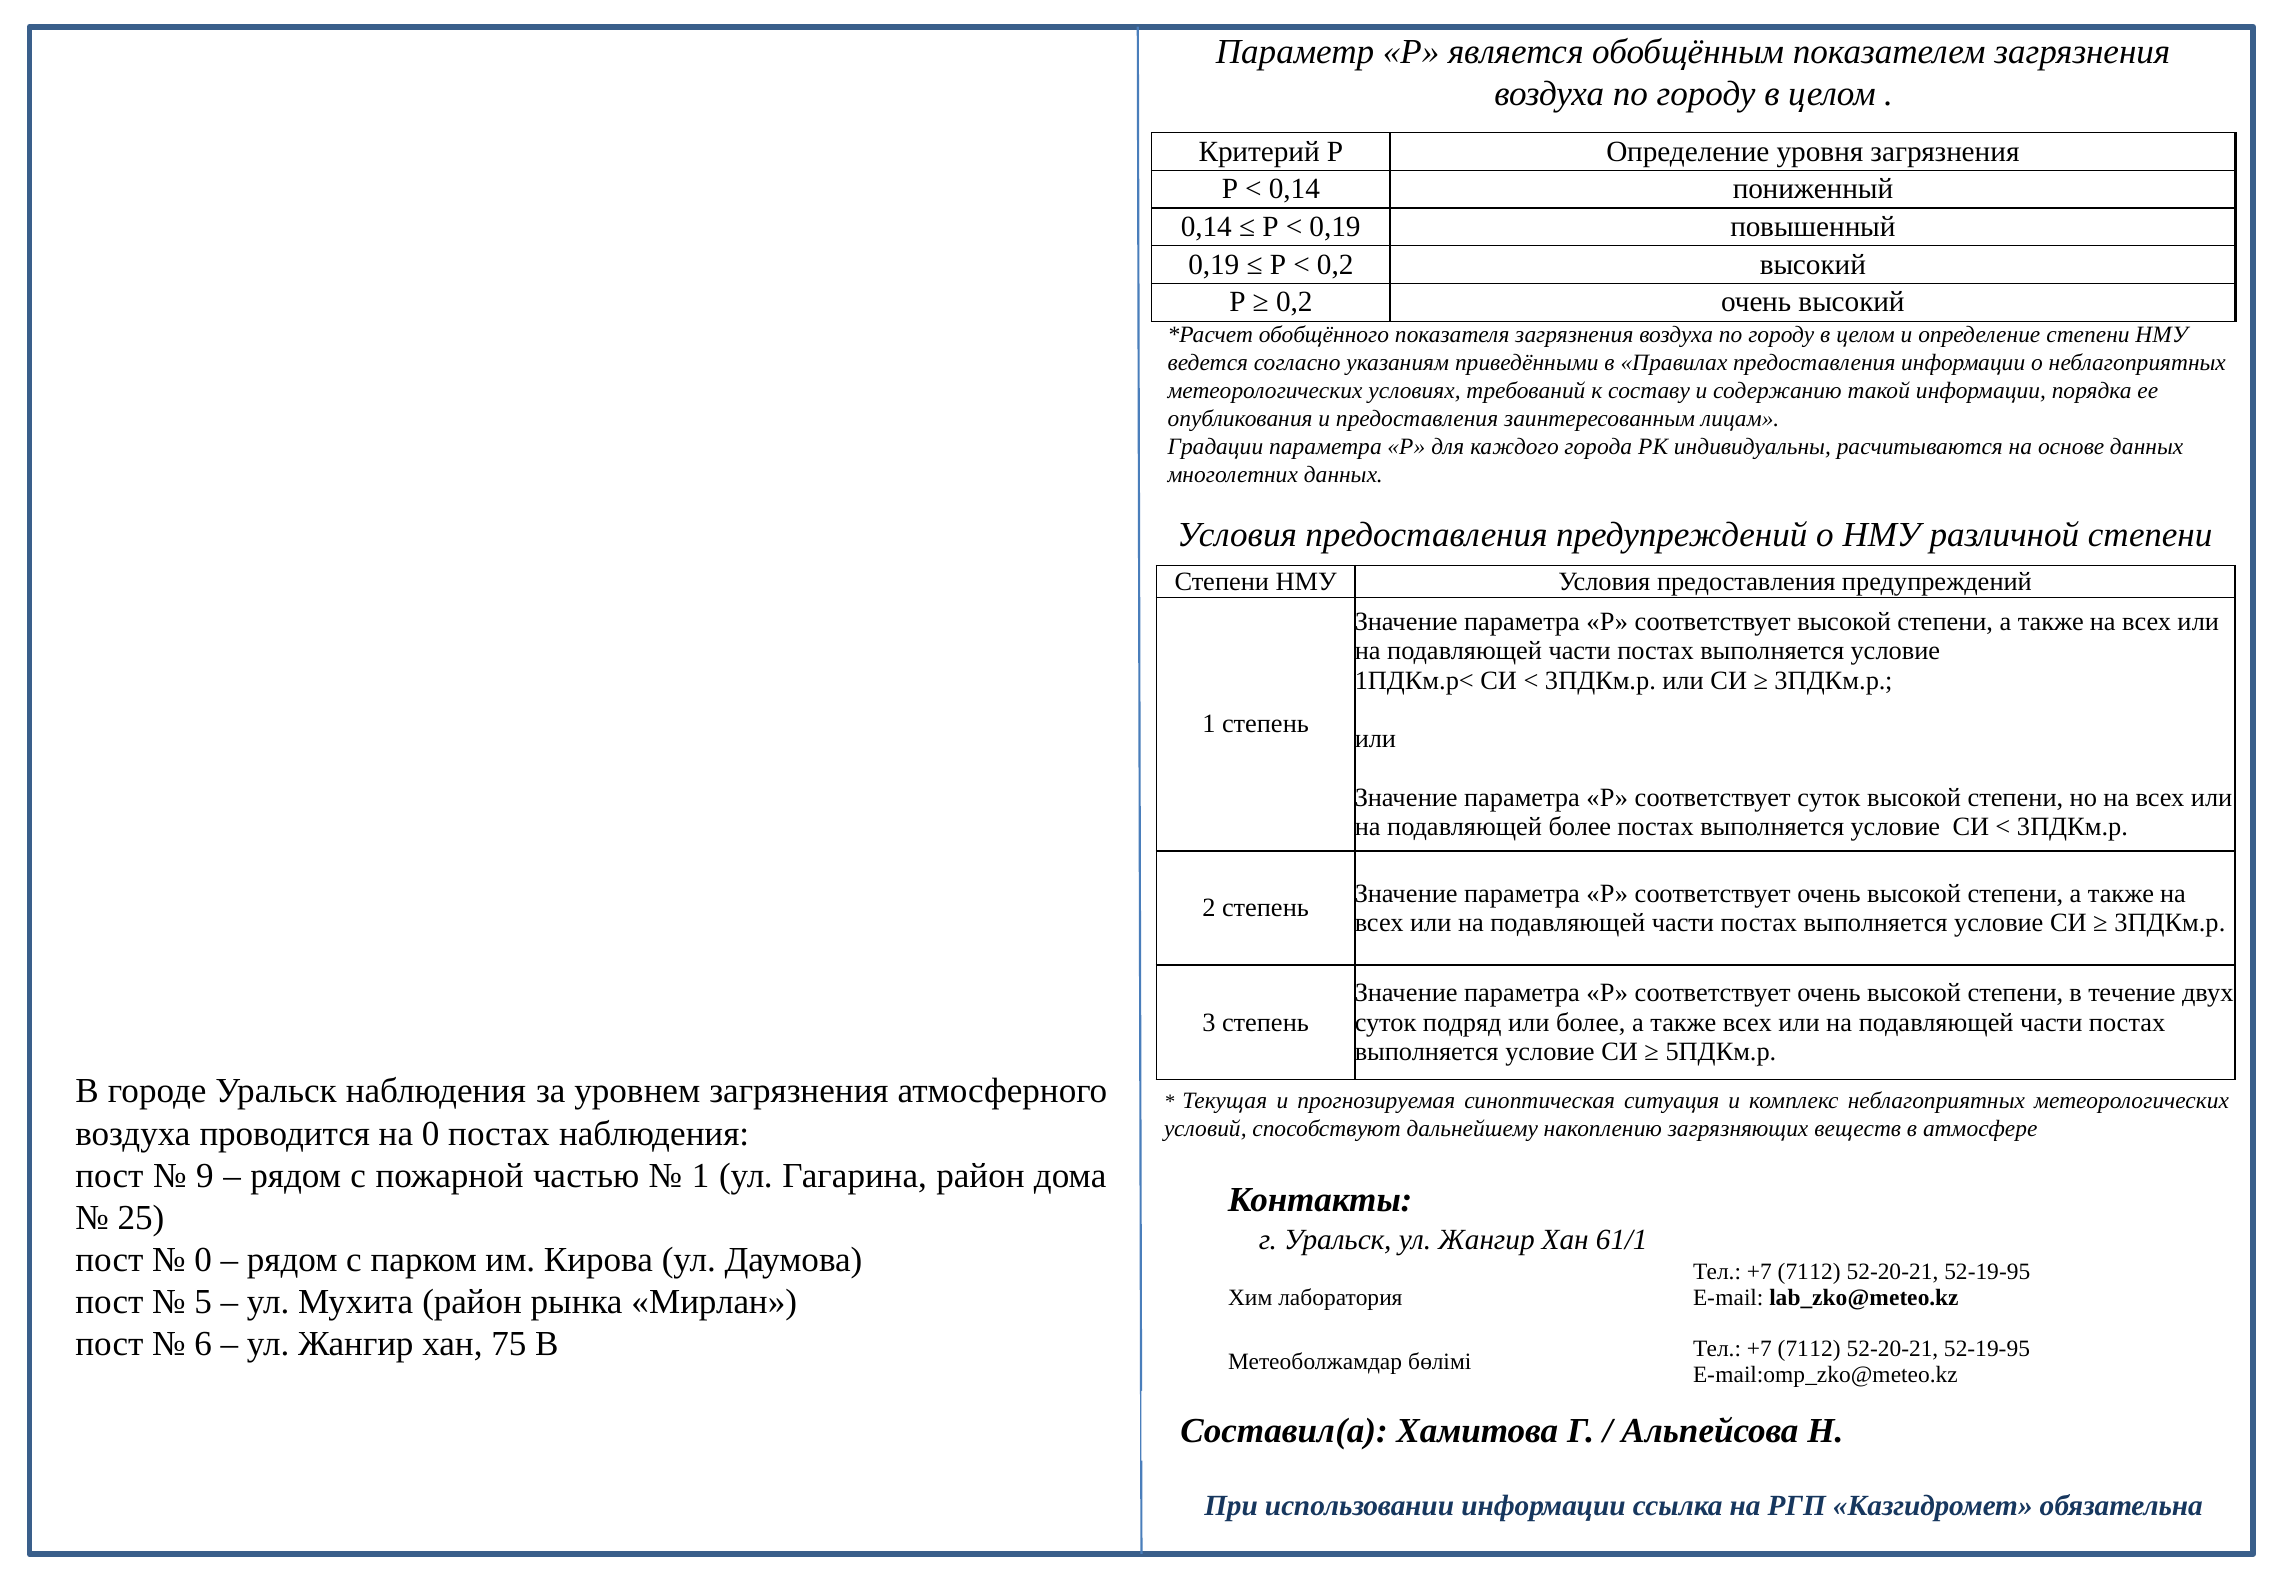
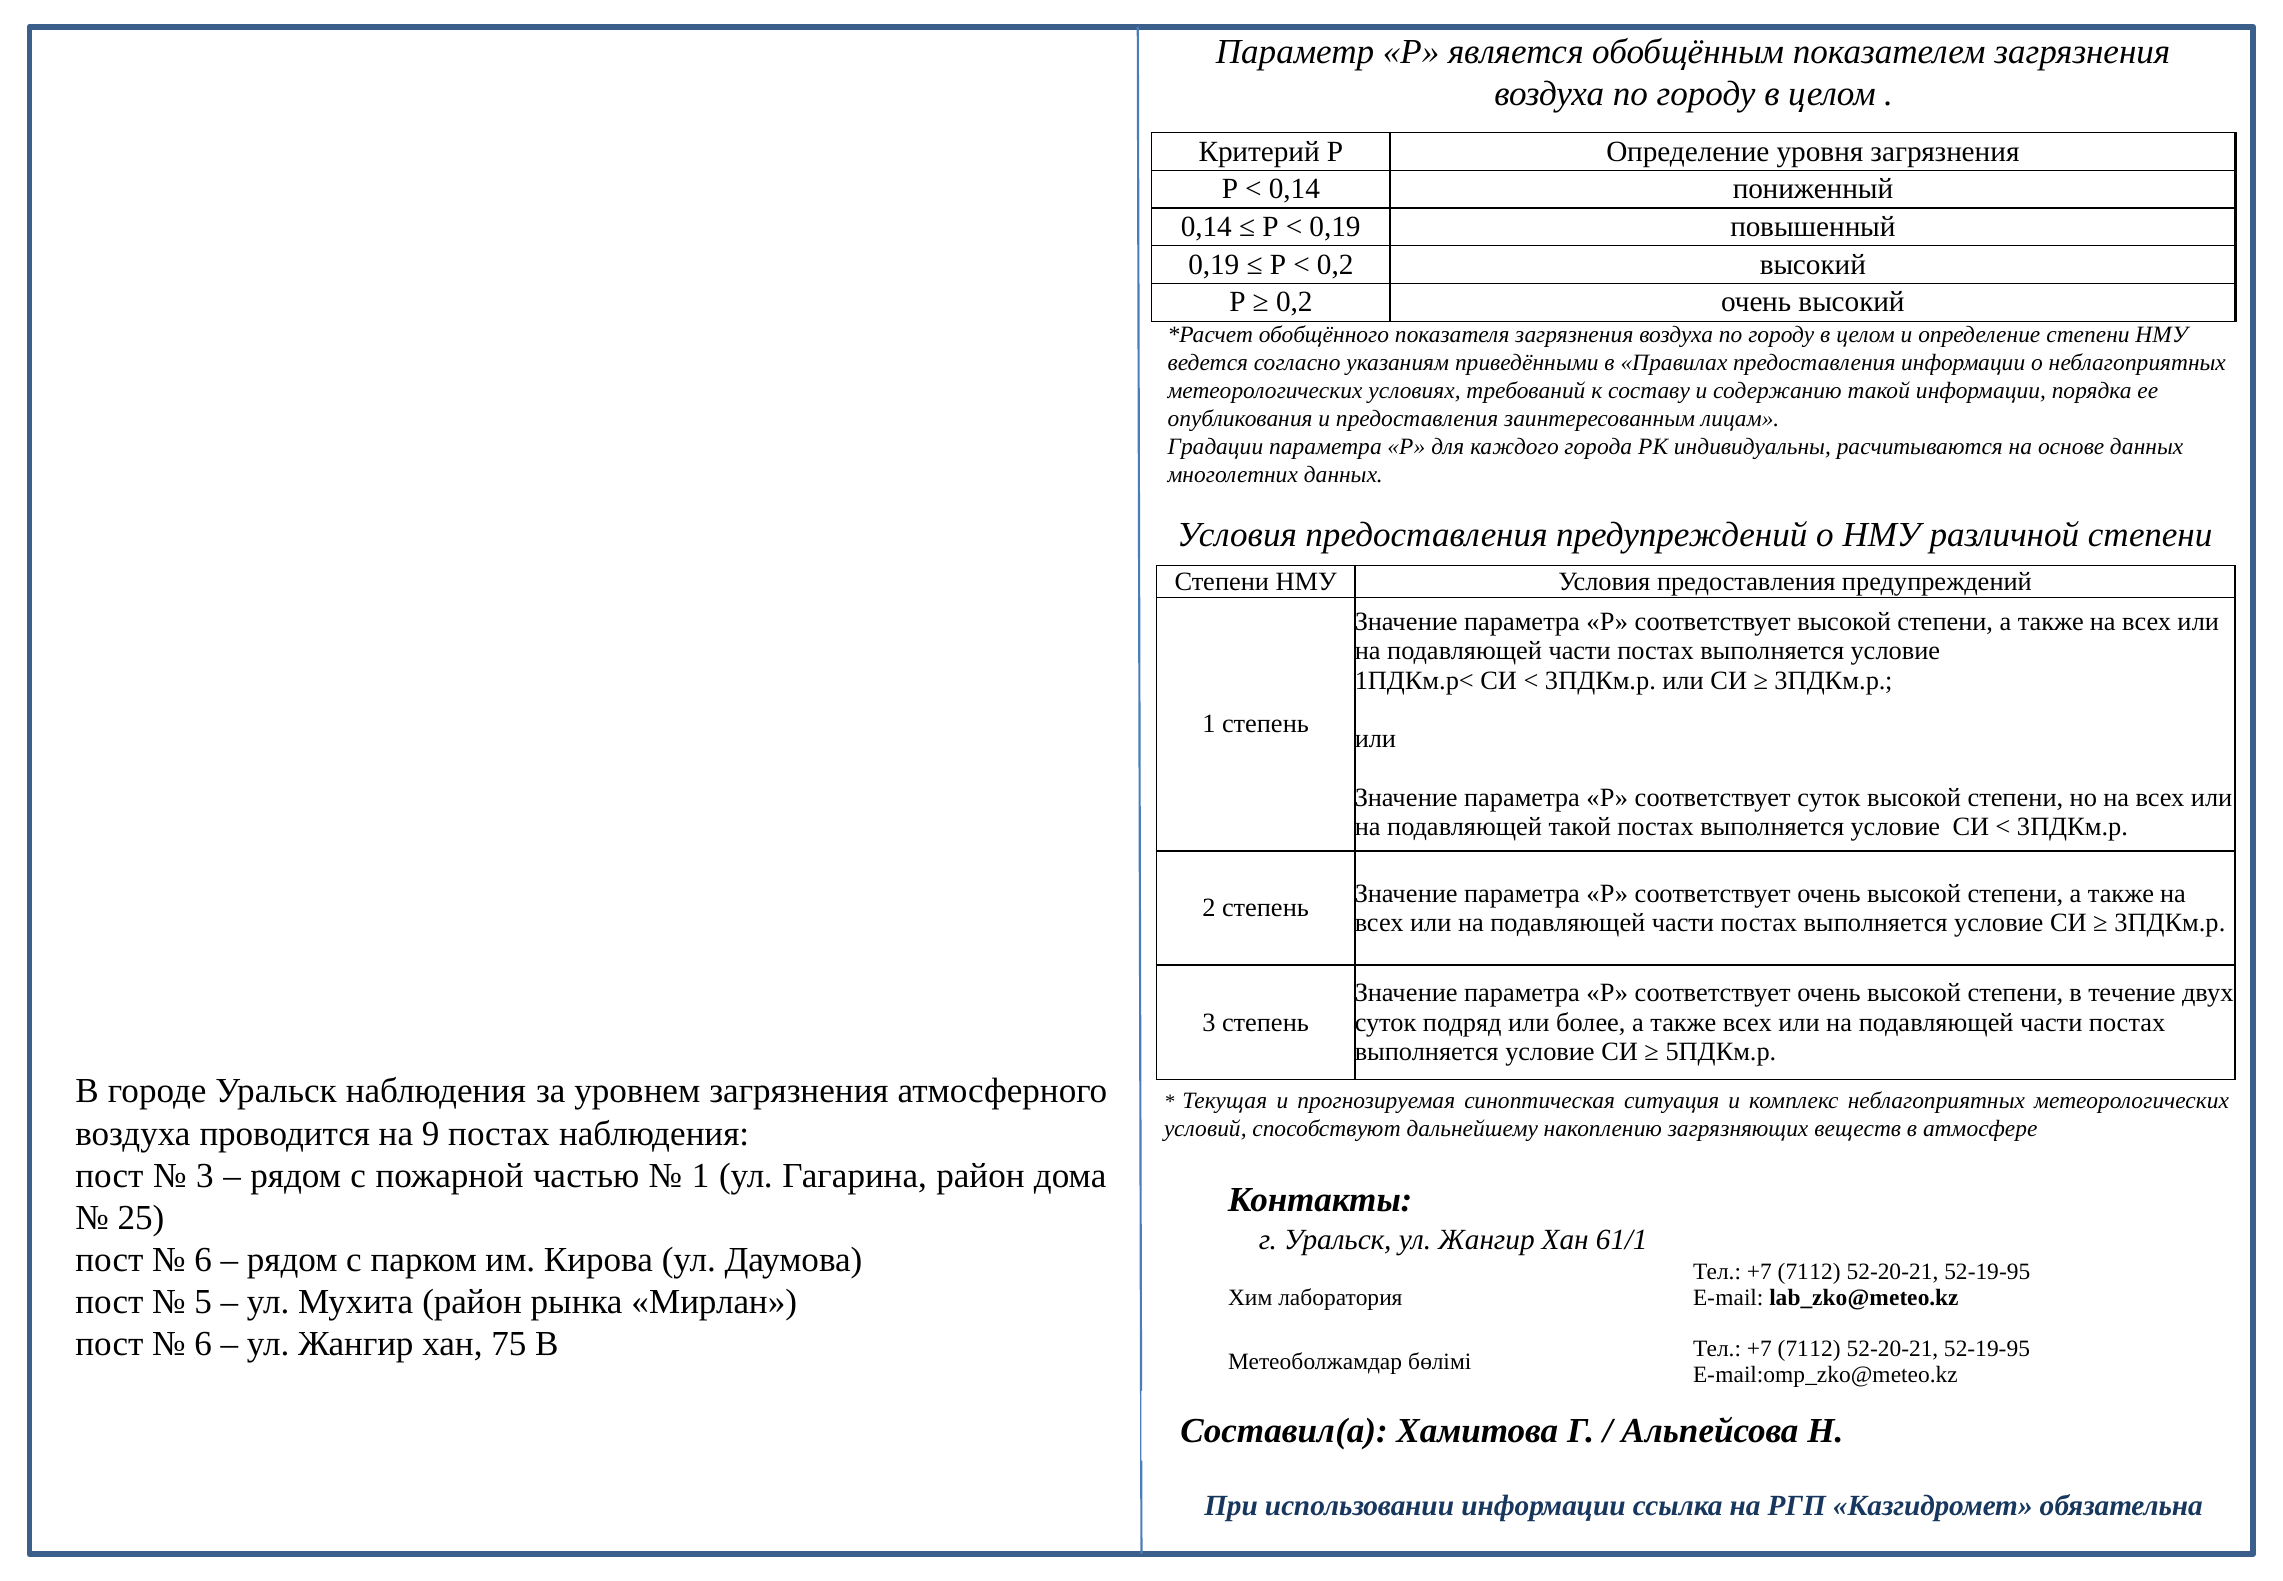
подавляющей более: более -> такой (1580, 826)
на 0: 0 -> 9 (431, 1133)
9: 9 -> 3 (205, 1175)
0: 0 -> 6 (203, 1260)
